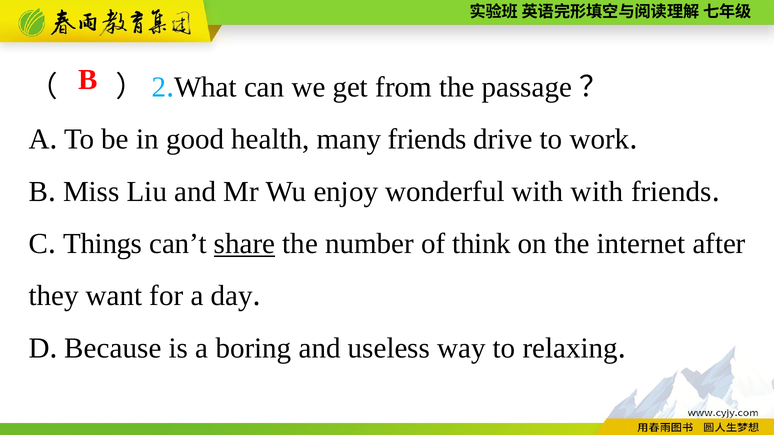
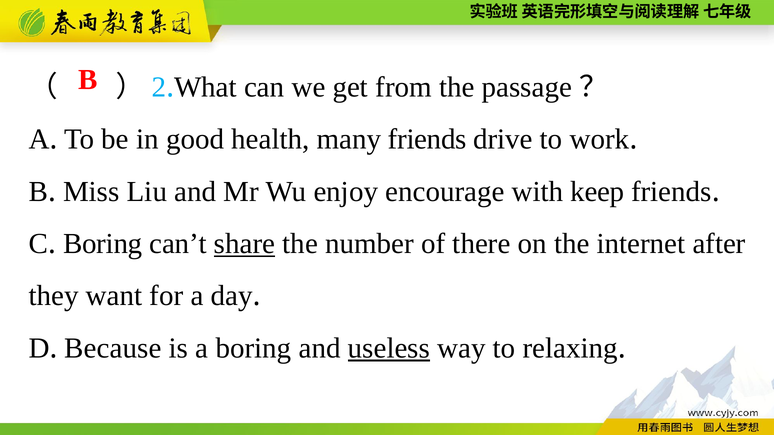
wonderful: wonderful -> encourage (445, 192)
with with: with -> keep (597, 192)
Things: Things -> Boring (103, 244)
think: think -> there (481, 244)
useless underline: none -> present (389, 348)
